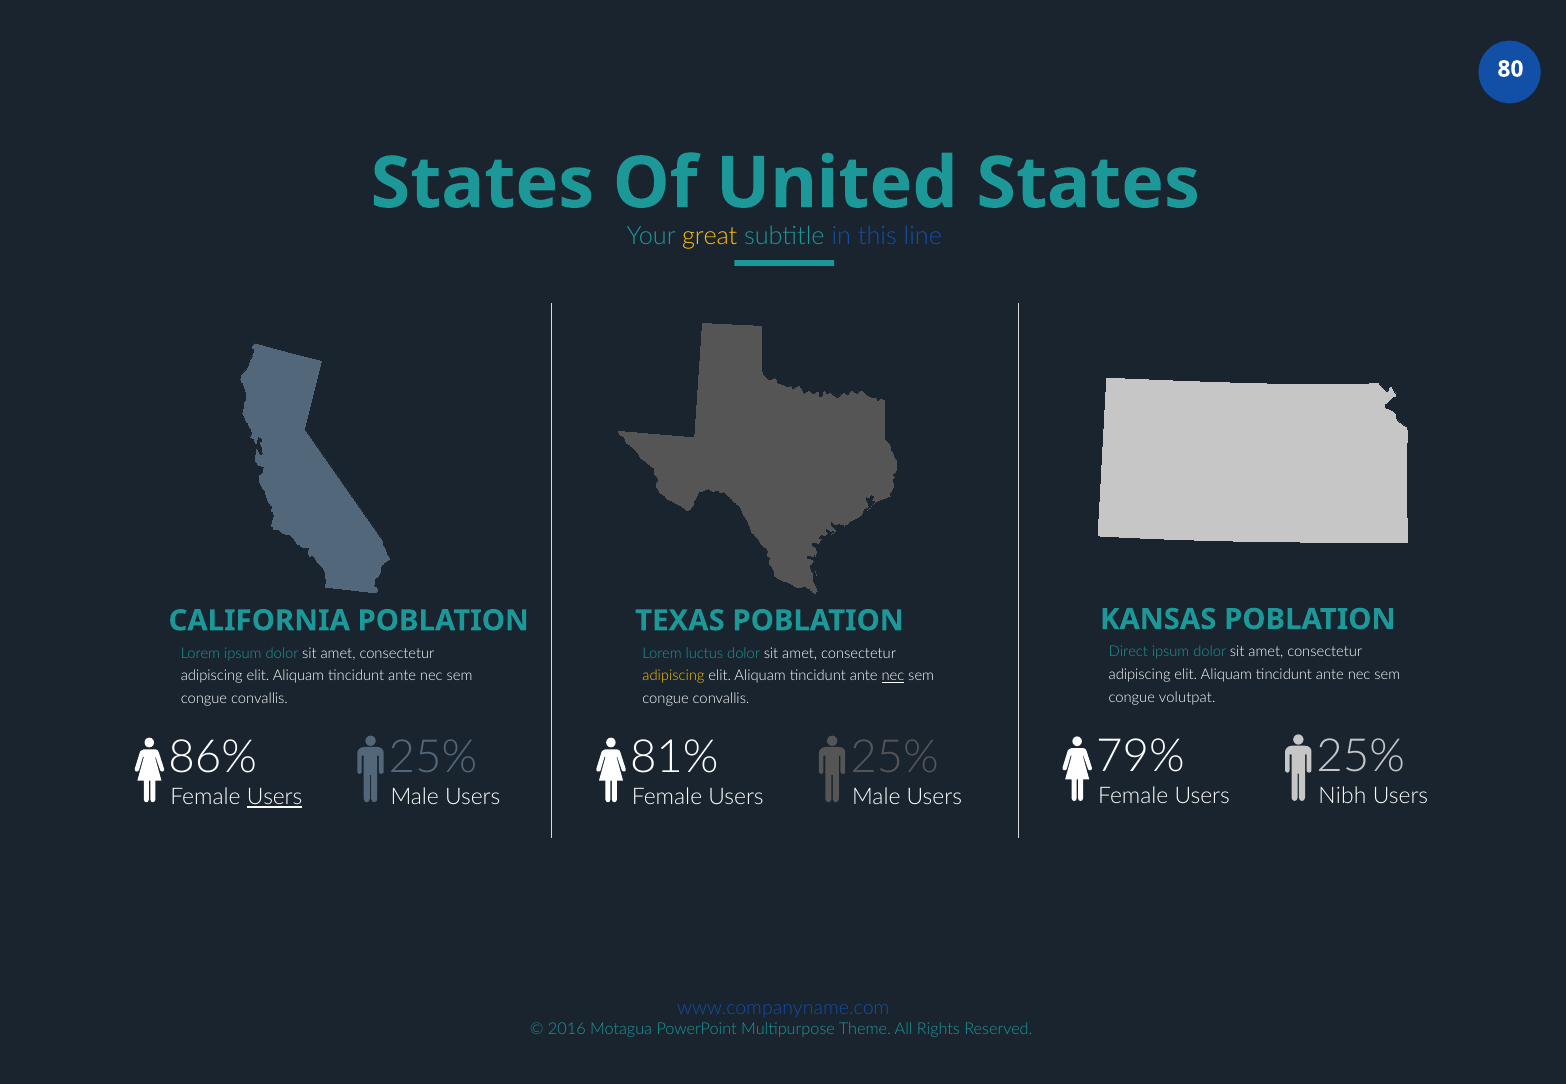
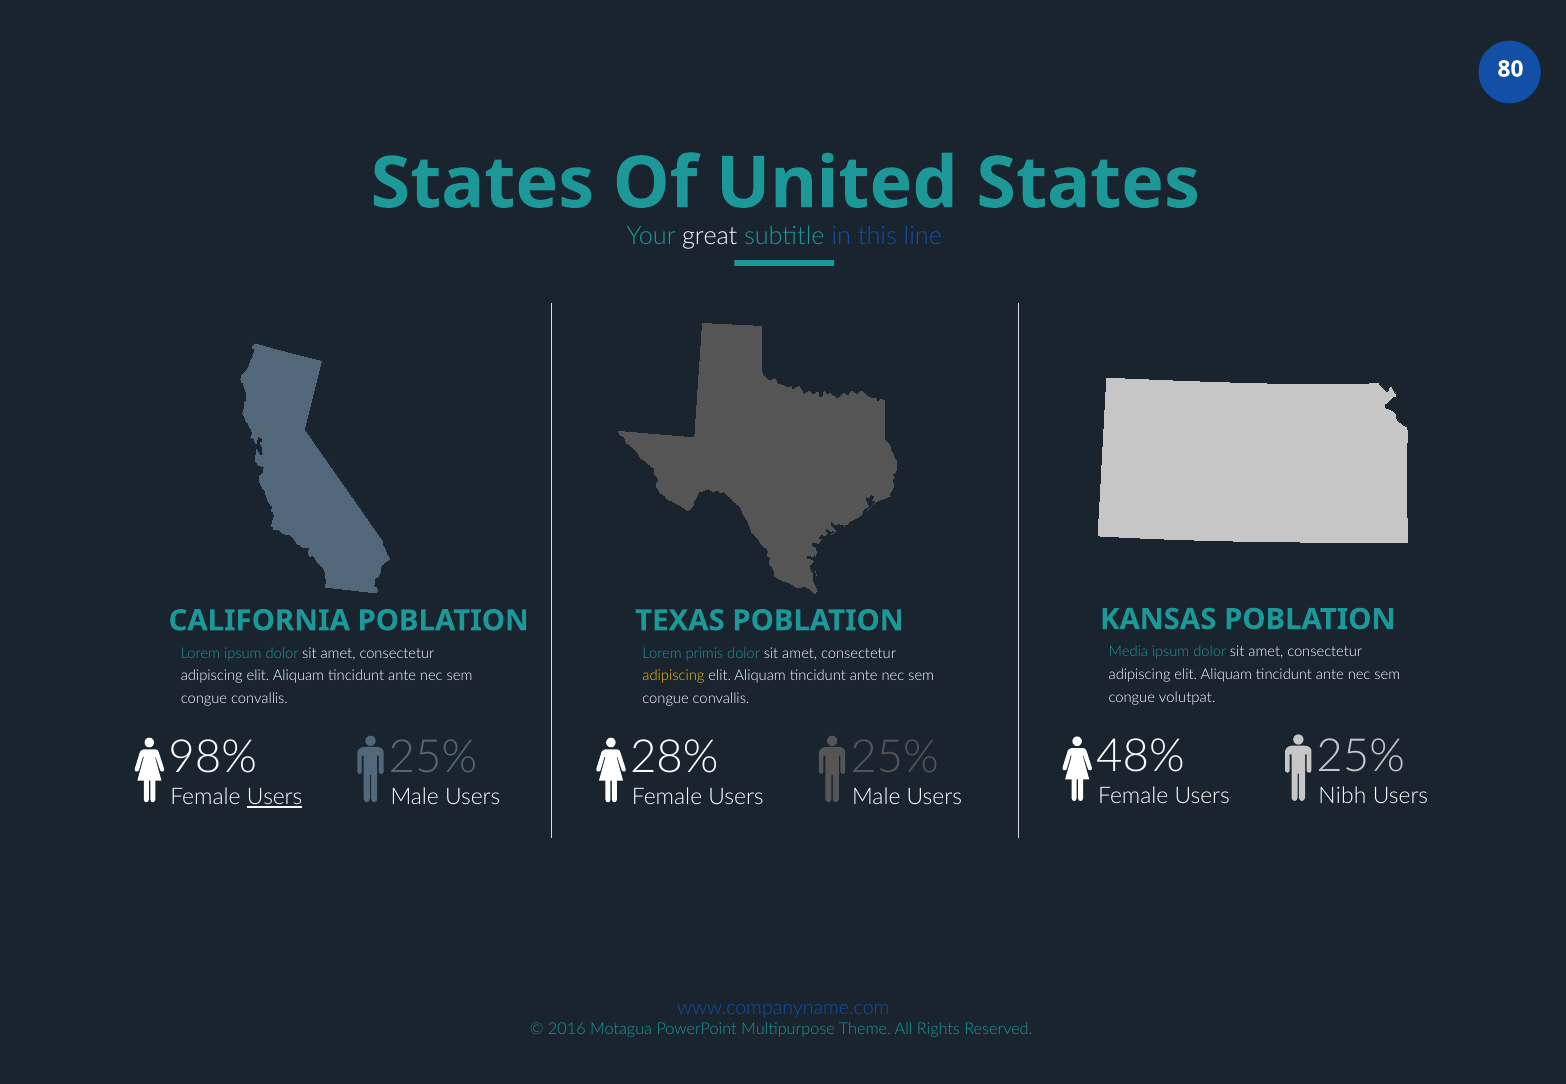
great colour: yellow -> white (710, 237)
Direct: Direct -> Media (1128, 652)
luctus: luctus -> primis (704, 653)
nec underline: present -> none (893, 676)
79%: 79% -> 48% (1140, 756)
86%: 86% -> 98% (213, 757)
81%: 81% -> 28% (674, 757)
